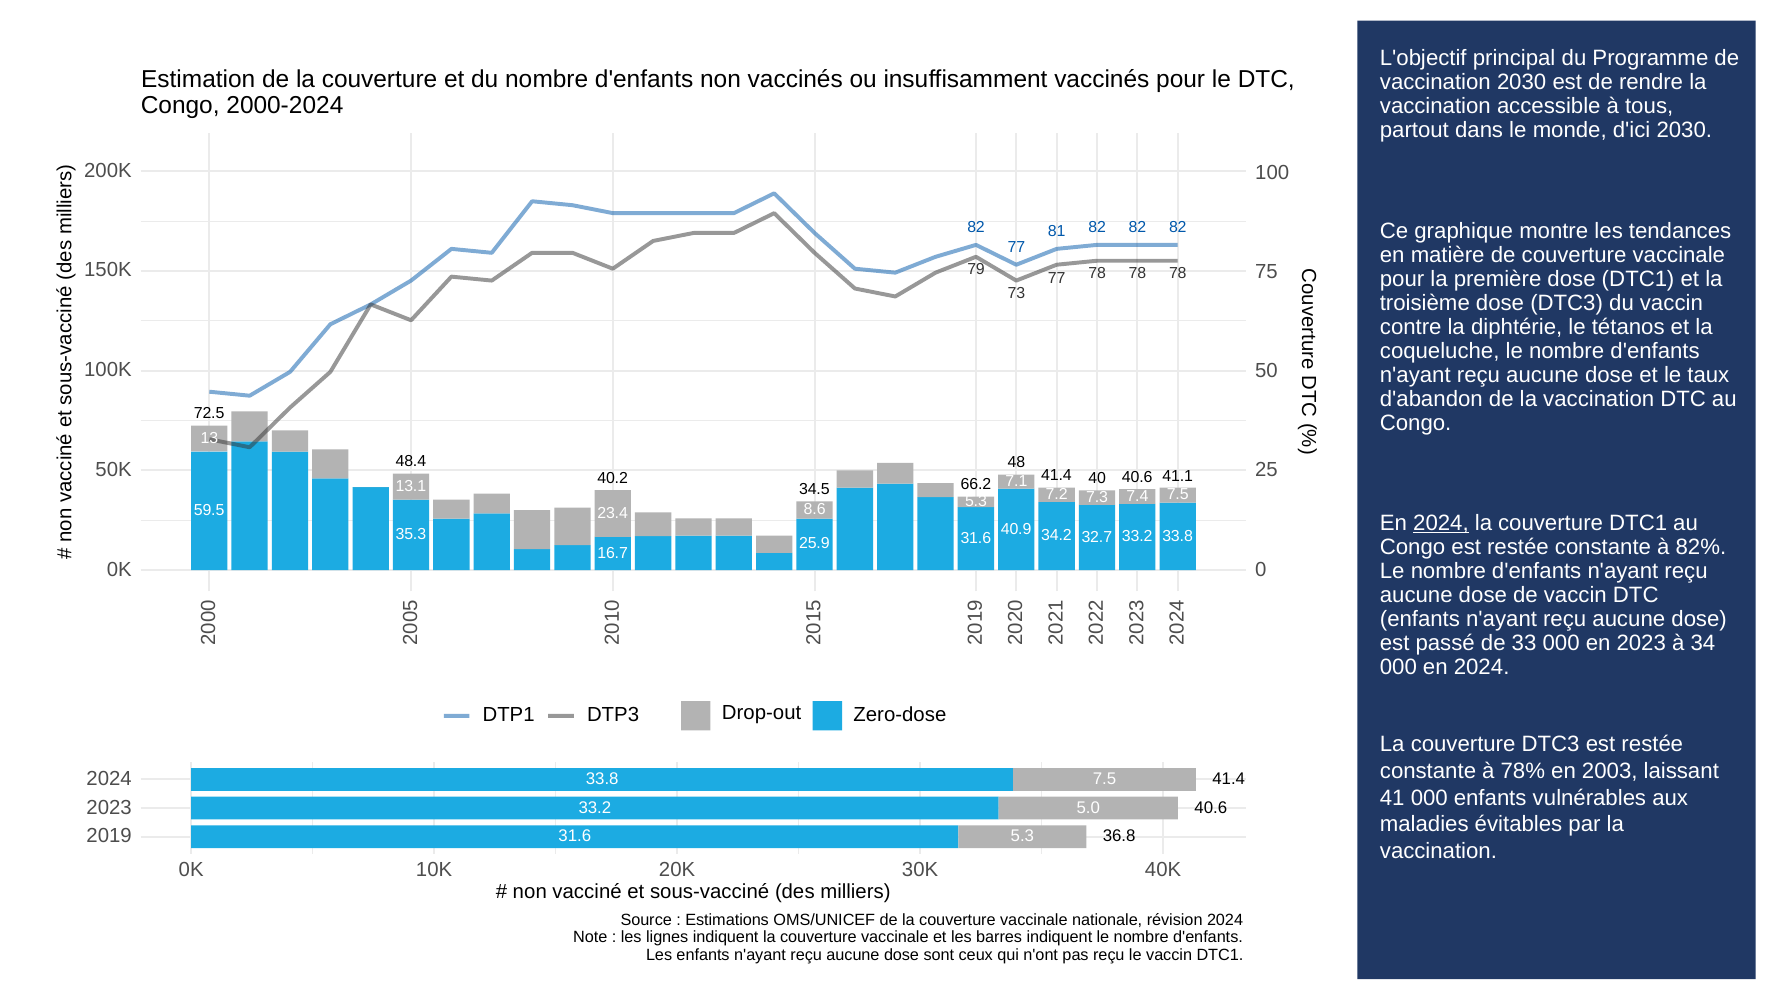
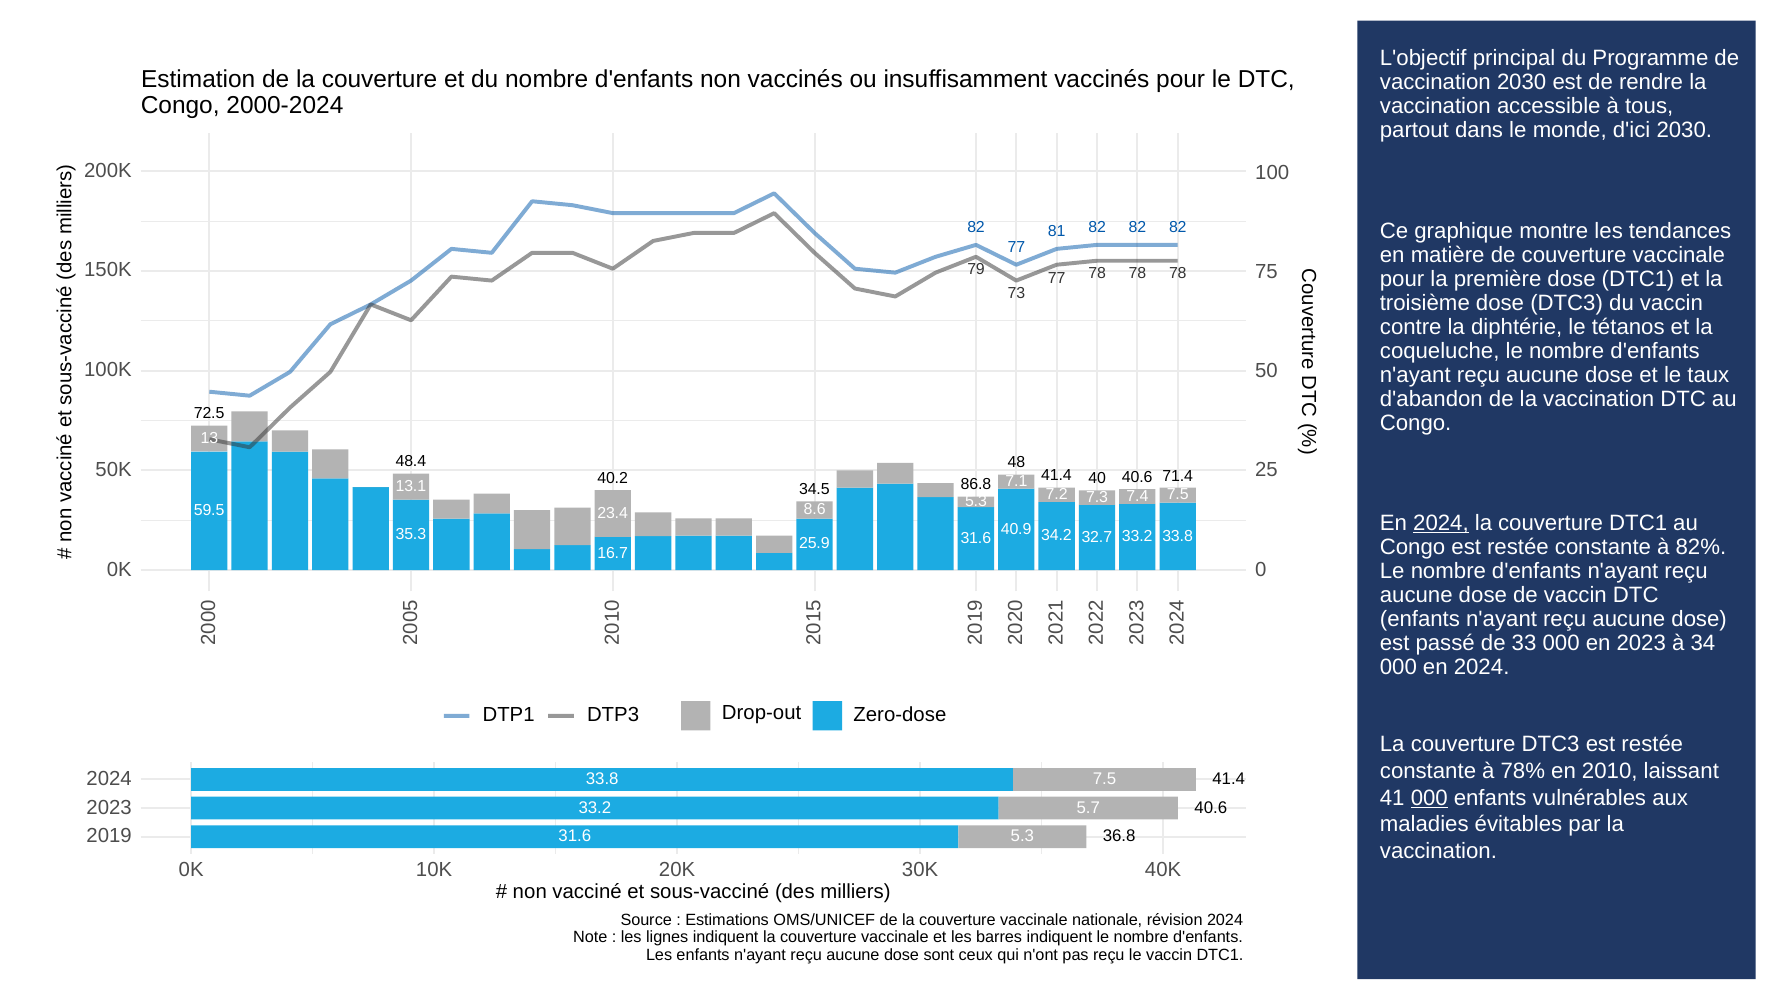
41.1: 41.1 -> 71.4 (1178, 476)
66.2: 66.2 -> 86.8 (976, 485)
2003: 2003 -> 2010 (1610, 771)
000 underline: none -> present (1429, 798)
5.0: 5.0 -> 5.7 (1088, 808)
